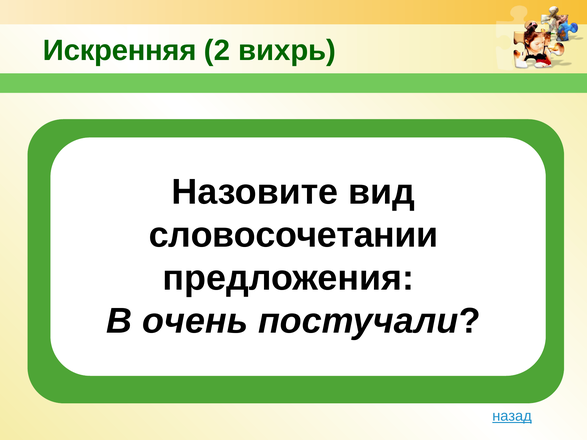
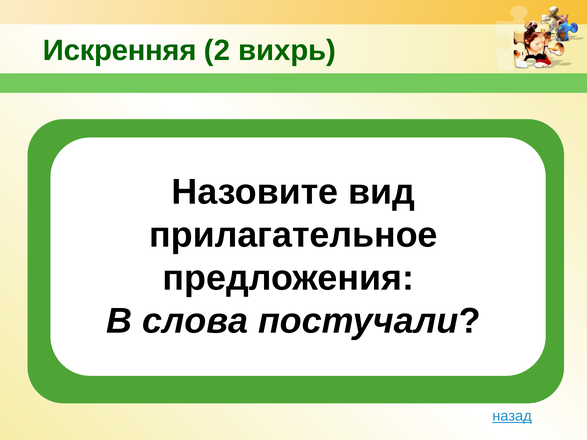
словосочетании: словосочетании -> прилагательное (293, 235)
очень: очень -> слова (195, 321)
